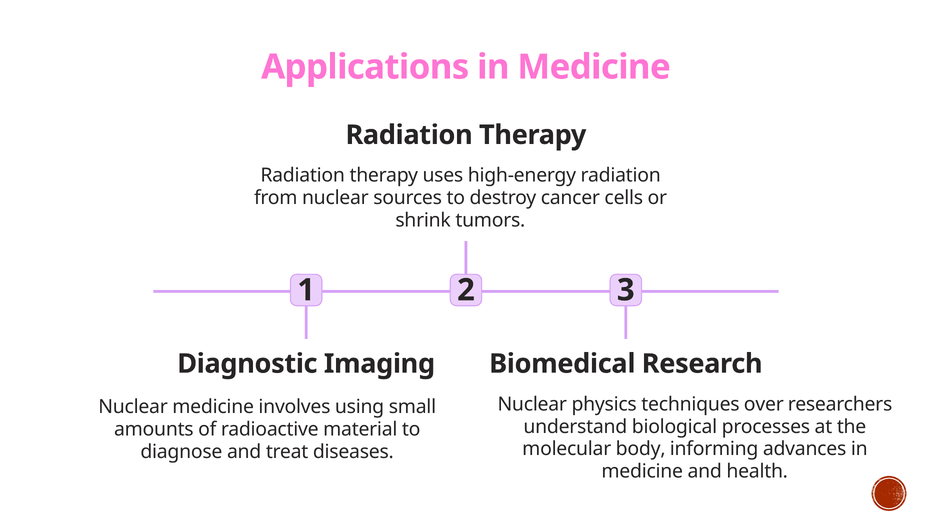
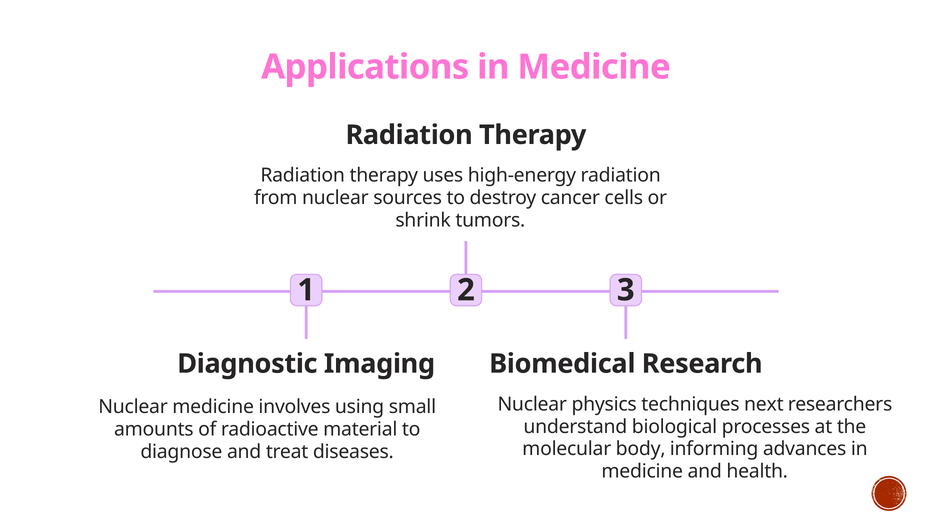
over: over -> next (764, 404)
